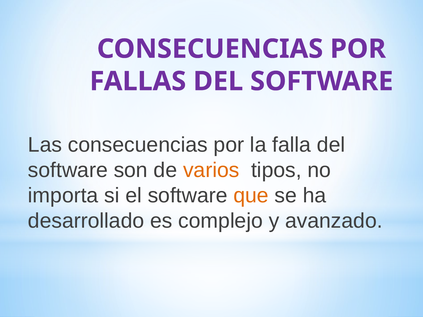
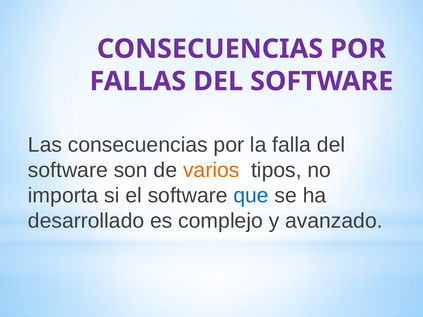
que colour: orange -> blue (251, 196)
